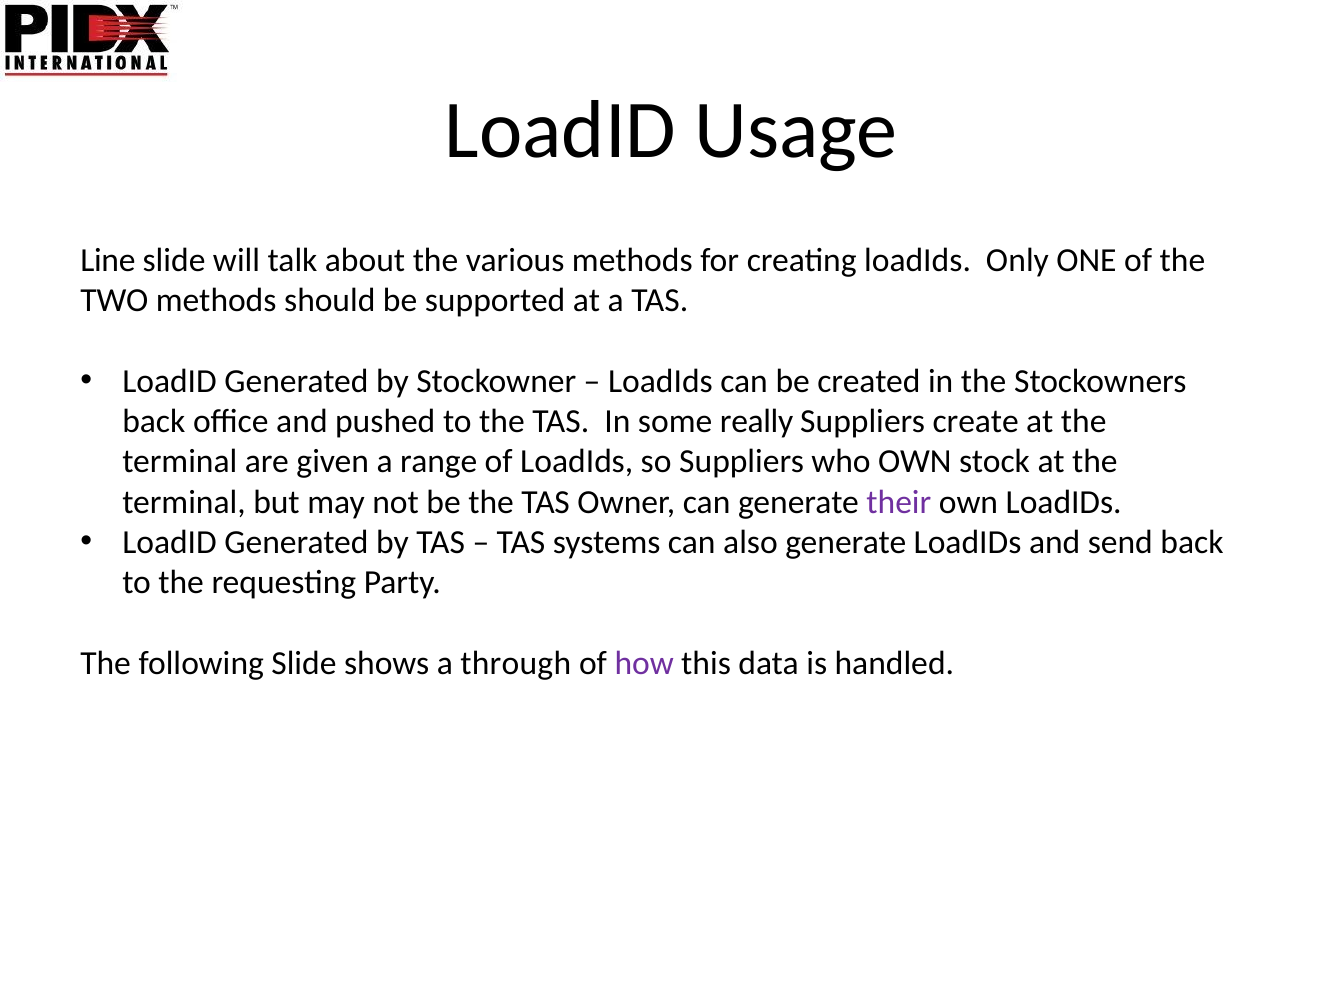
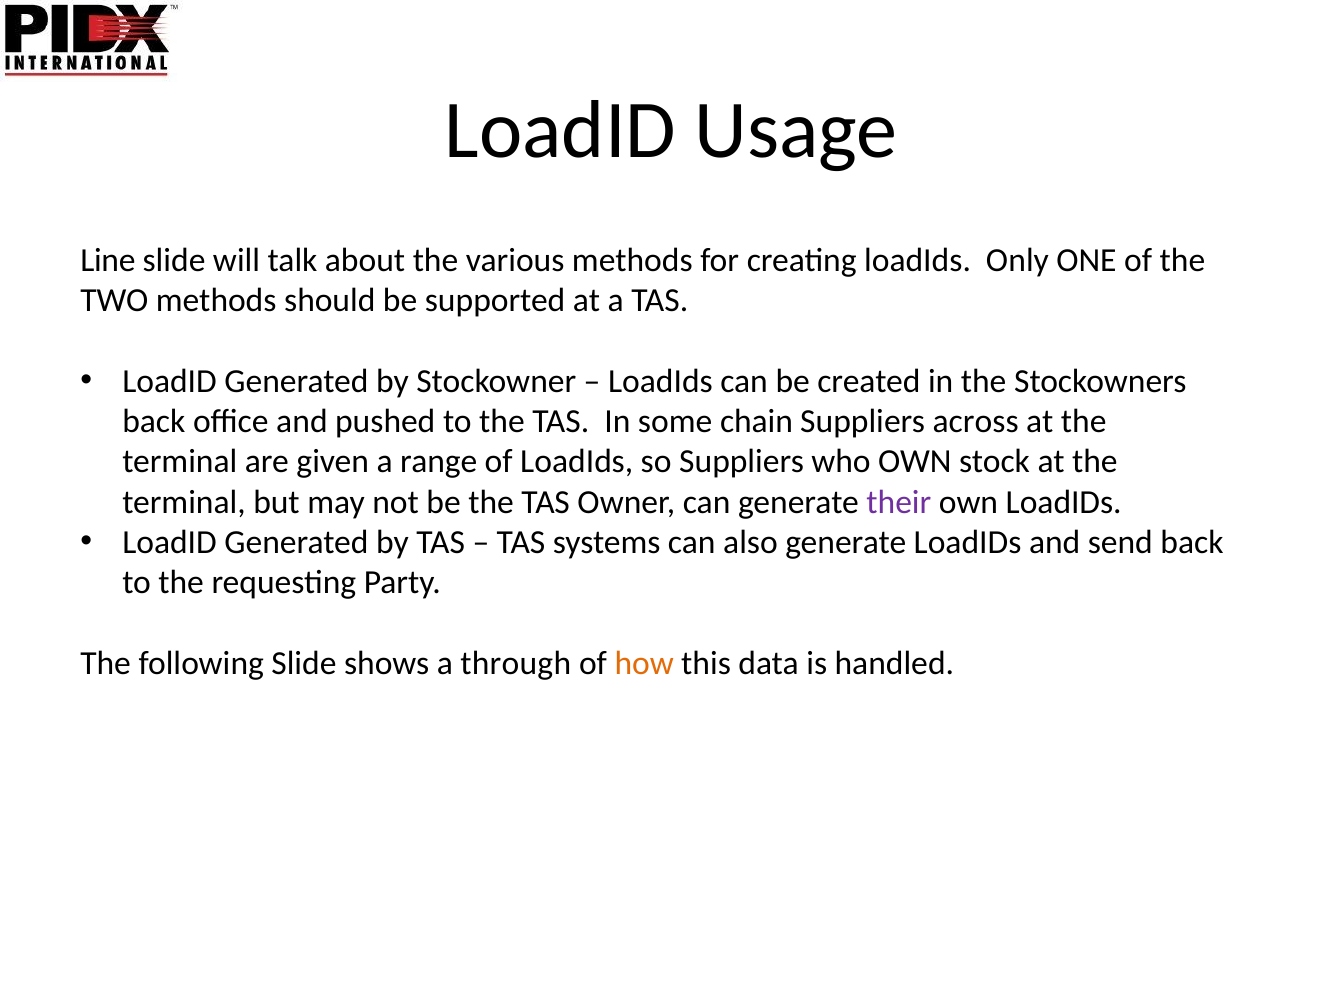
really: really -> chain (756, 421)
create: create -> across (976, 421)
how colour: purple -> orange (644, 663)
